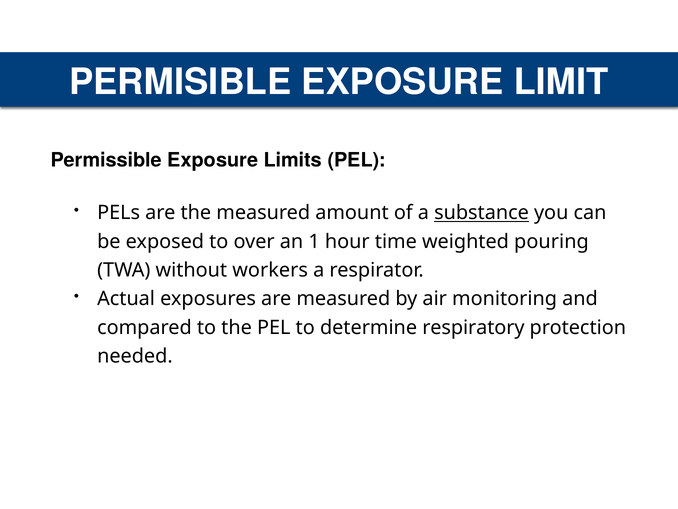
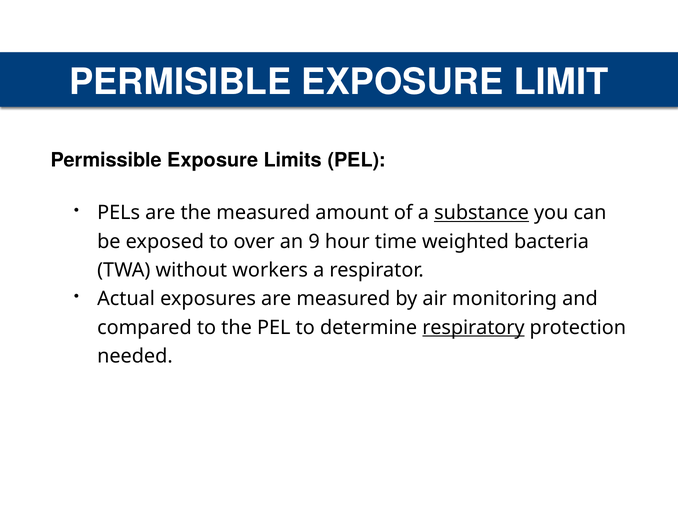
1: 1 -> 9 (314, 241)
pouring: pouring -> bacteria (552, 241)
respiratory underline: none -> present (473, 327)
